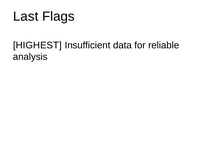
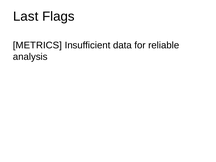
HIGHEST: HIGHEST -> METRICS (37, 45)
